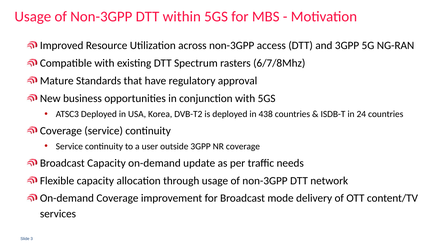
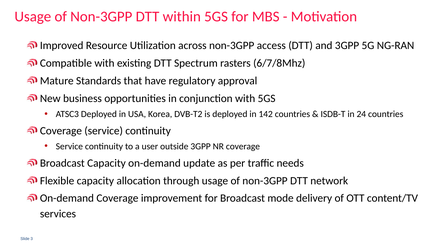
438: 438 -> 142 (266, 114)
